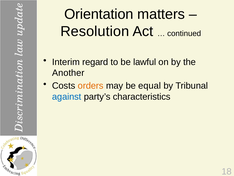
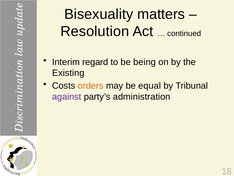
Orientation: Orientation -> Bisexuality (99, 14)
lawful: lawful -> being (145, 62)
Another: Another -> Existing (68, 73)
against colour: blue -> purple (67, 96)
characteristics: characteristics -> administration (142, 96)
